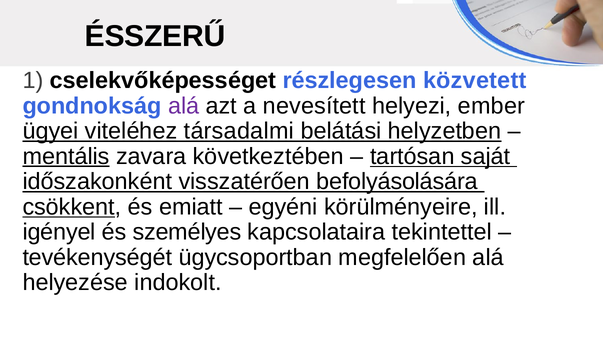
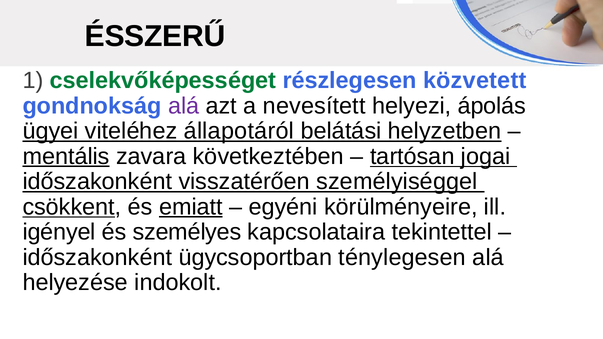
cselekvőképességet colour: black -> green (163, 81)
ember: ember -> ápolás (492, 106)
társadalmi: társadalmi -> állapotáról (239, 131)
saját: saját -> jogai (486, 156)
befolyásolására: befolyásolására -> személyiséggel (397, 182)
emiatt underline: none -> present (191, 207)
tevékenységét: tevékenységét -> időszakonként (97, 258)
megfelelően: megfelelően -> ténylegesen (402, 258)
